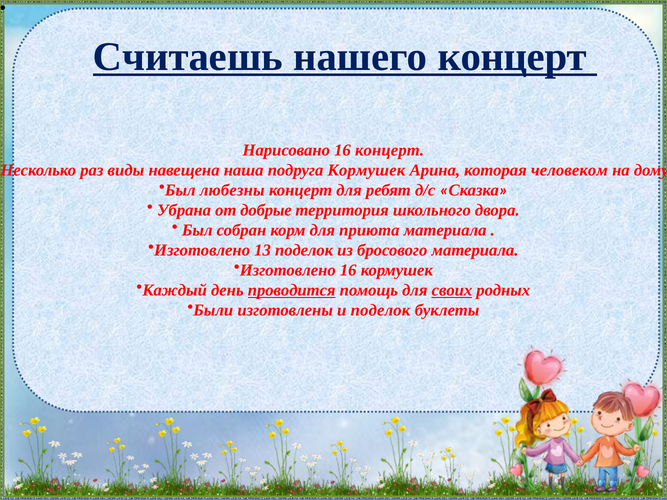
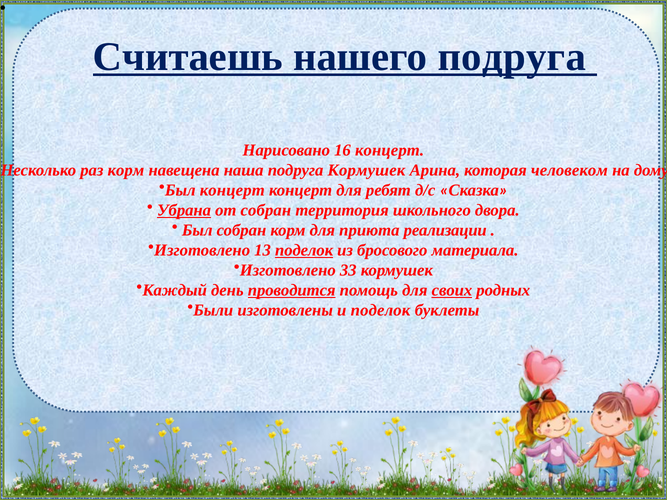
нашего концерт: концерт -> подруга (512, 57)
раз виды: виды -> корм (126, 170)
Был любезны: любезны -> концерт (232, 190)
Убрана underline: none -> present (184, 210)
от добрые: добрые -> собран (266, 210)
приюта материала: материала -> реализации (445, 230)
поделок underline: none -> present (304, 250)
Изготовлено 16: 16 -> 33 (348, 270)
